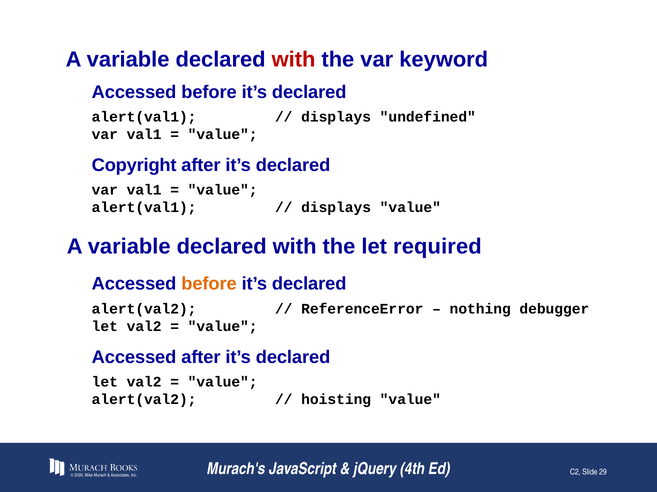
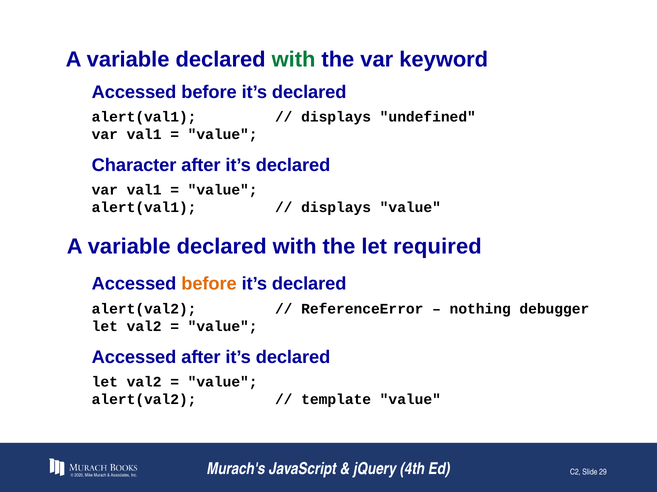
with colour: red -> green (294, 60)
Copyright: Copyright -> Character (134, 166)
hoisting: hoisting -> template (336, 400)
